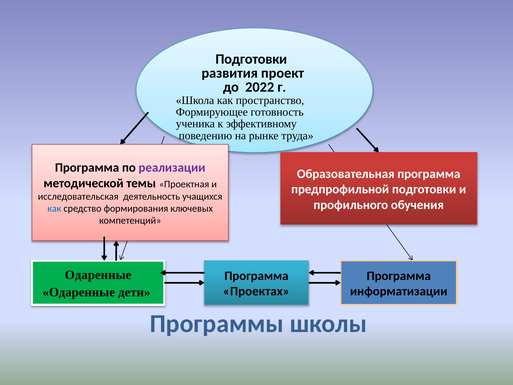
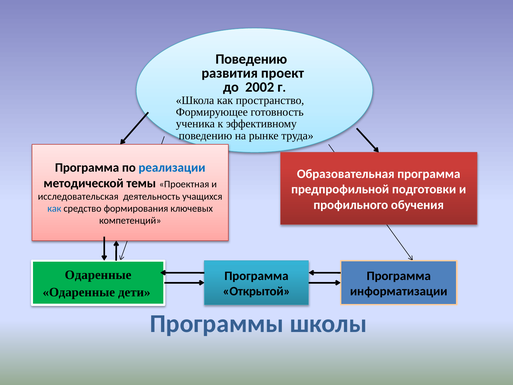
Подготовки: Подготовки -> Поведению (251, 59)
2022: 2022 -> 2002 (260, 87)
реализации colour: purple -> blue (172, 168)
Проектах: Проектах -> Открытой (257, 291)
